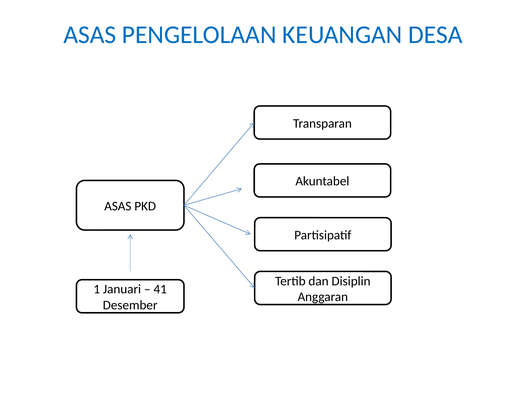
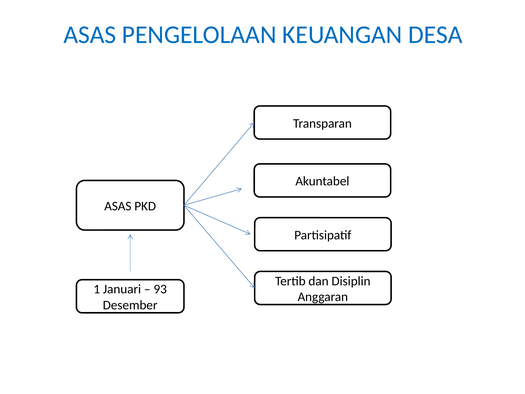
41: 41 -> 93 (160, 289)
